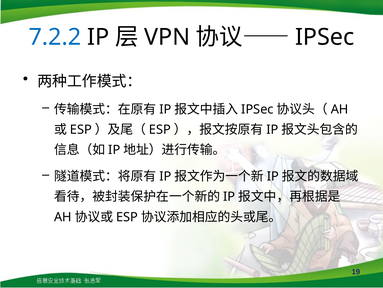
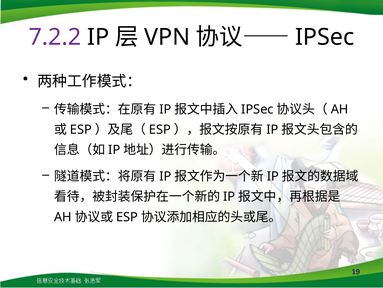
7.2.2 colour: blue -> purple (55, 37)
